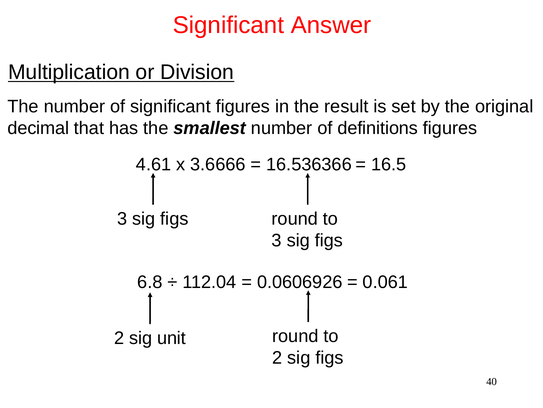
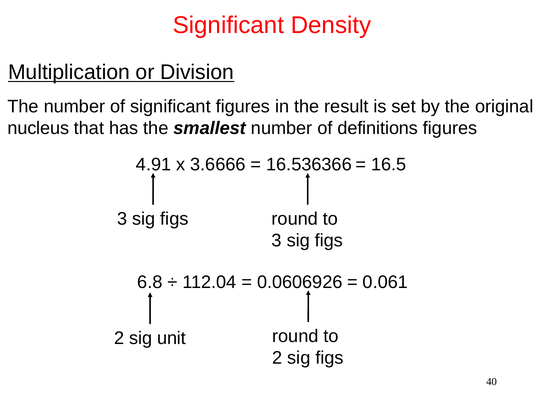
Answer: Answer -> Density (331, 25)
decimal: decimal -> nucleus (38, 128)
4.61: 4.61 -> 4.91 (154, 164)
